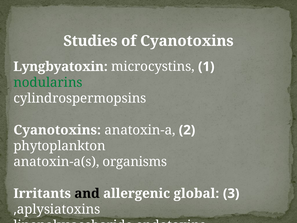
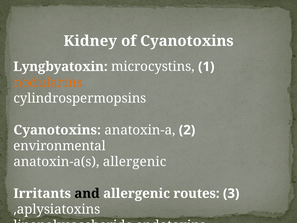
Studies: Studies -> Kidney (90, 41)
nodularins colour: green -> orange (48, 82)
phytoplankton: phytoplankton -> environmental (60, 146)
anatoxin-a(s organisms: organisms -> allergenic (135, 162)
global: global -> routes (197, 193)
